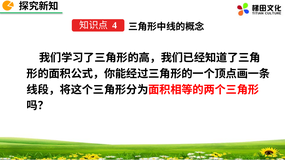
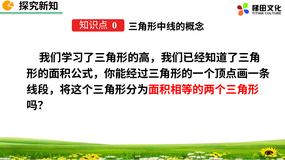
4: 4 -> 0 (115, 25)
